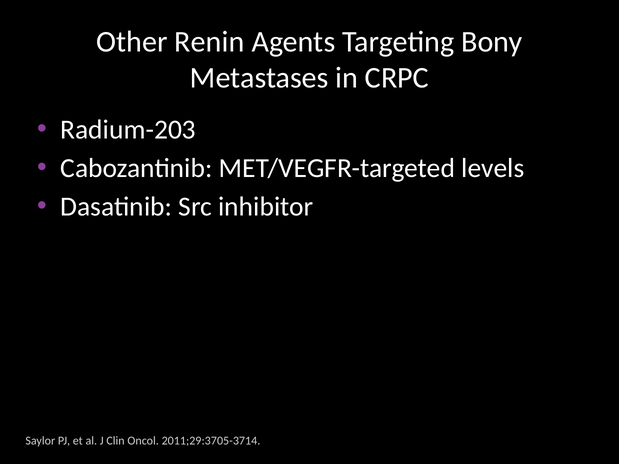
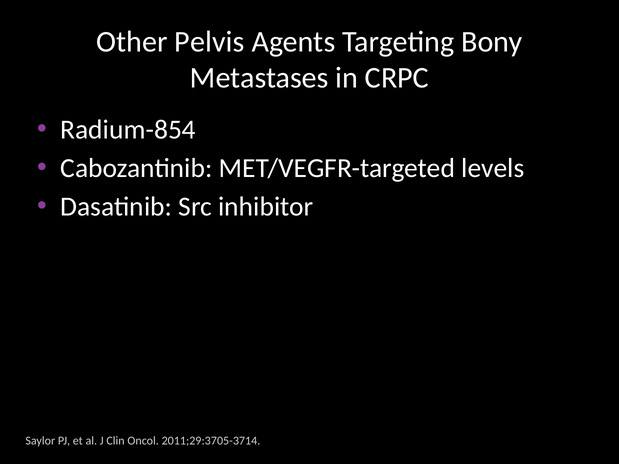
Renin: Renin -> Pelvis (210, 42)
Radium-203: Radium-203 -> Radium-854 (128, 130)
